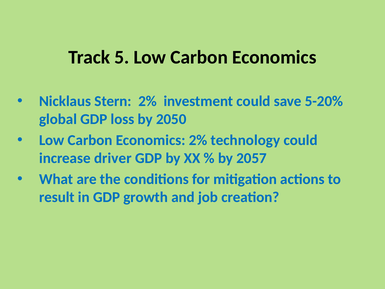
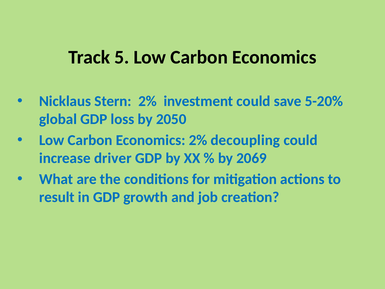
technology: technology -> decoupling (245, 140)
2057: 2057 -> 2069 (252, 158)
